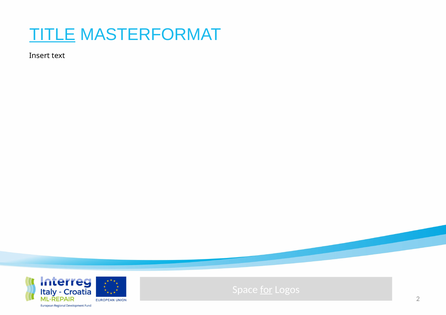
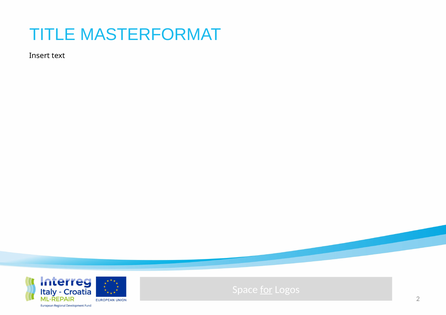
TITLE underline: present -> none (52, 35)
